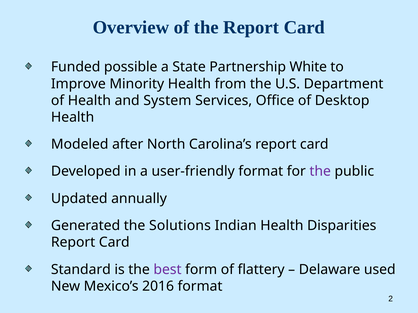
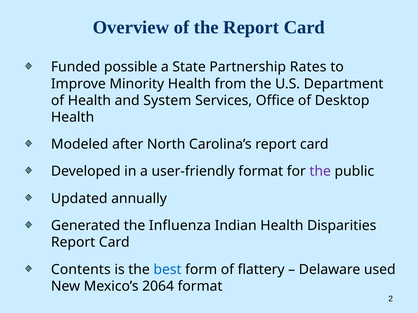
White: White -> Rates (308, 67)
Solutions: Solutions -> Influenza (180, 226)
Standard: Standard -> Contents (81, 270)
best colour: purple -> blue (168, 270)
2016: 2016 -> 2064 (158, 287)
